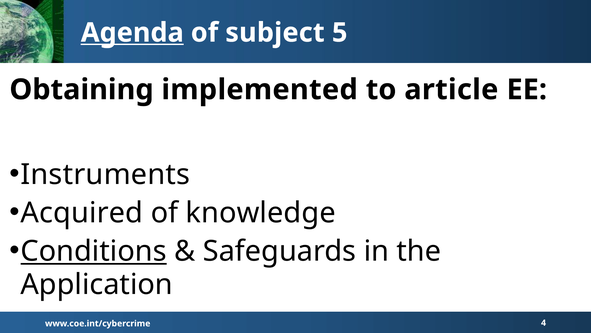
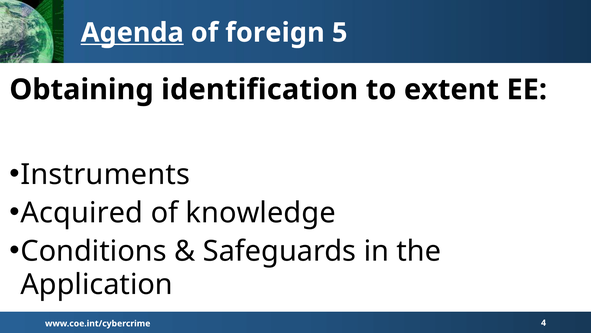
subject: subject -> foreign (275, 33)
implemented: implemented -> identification (260, 90)
article: article -> extent (451, 90)
Conditions underline: present -> none (94, 251)
